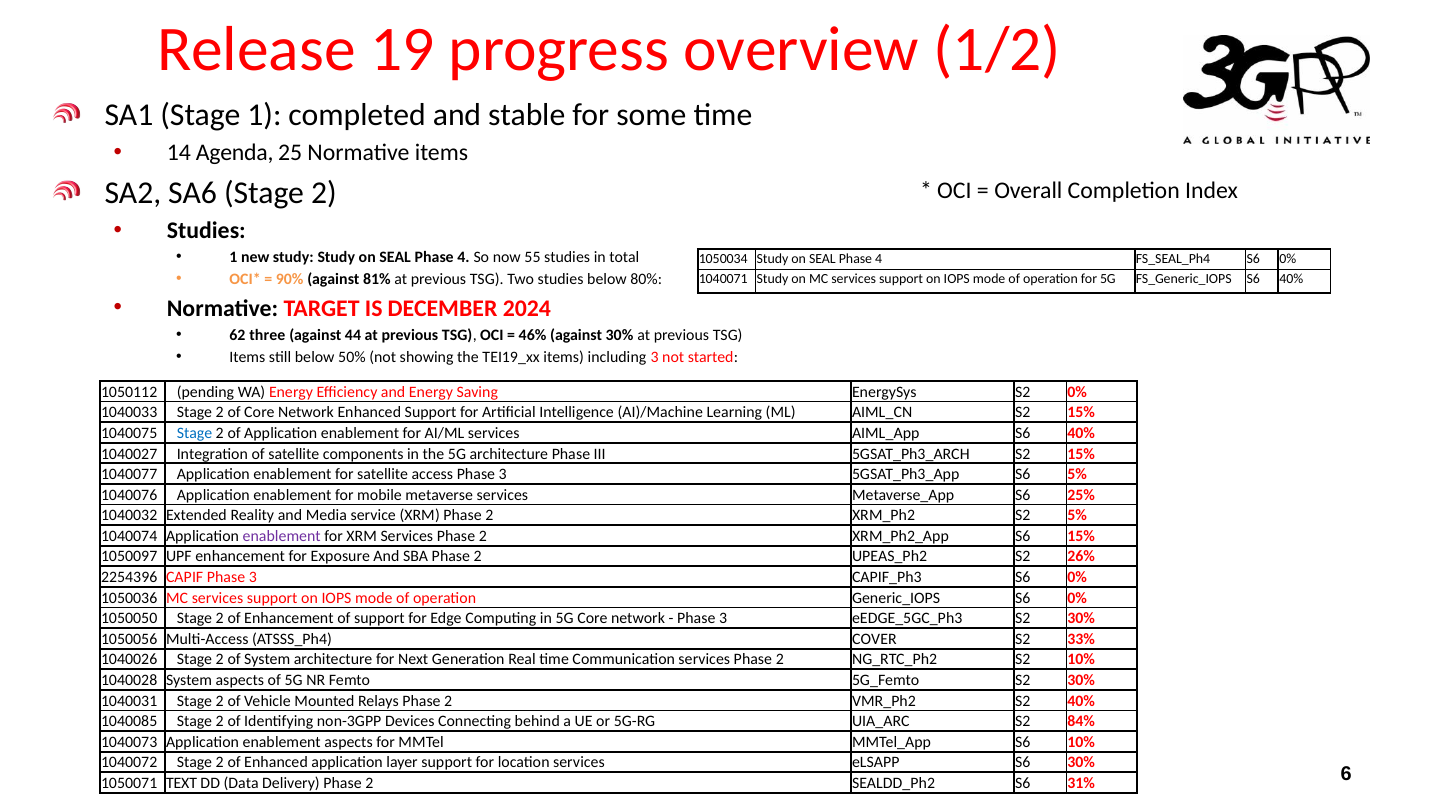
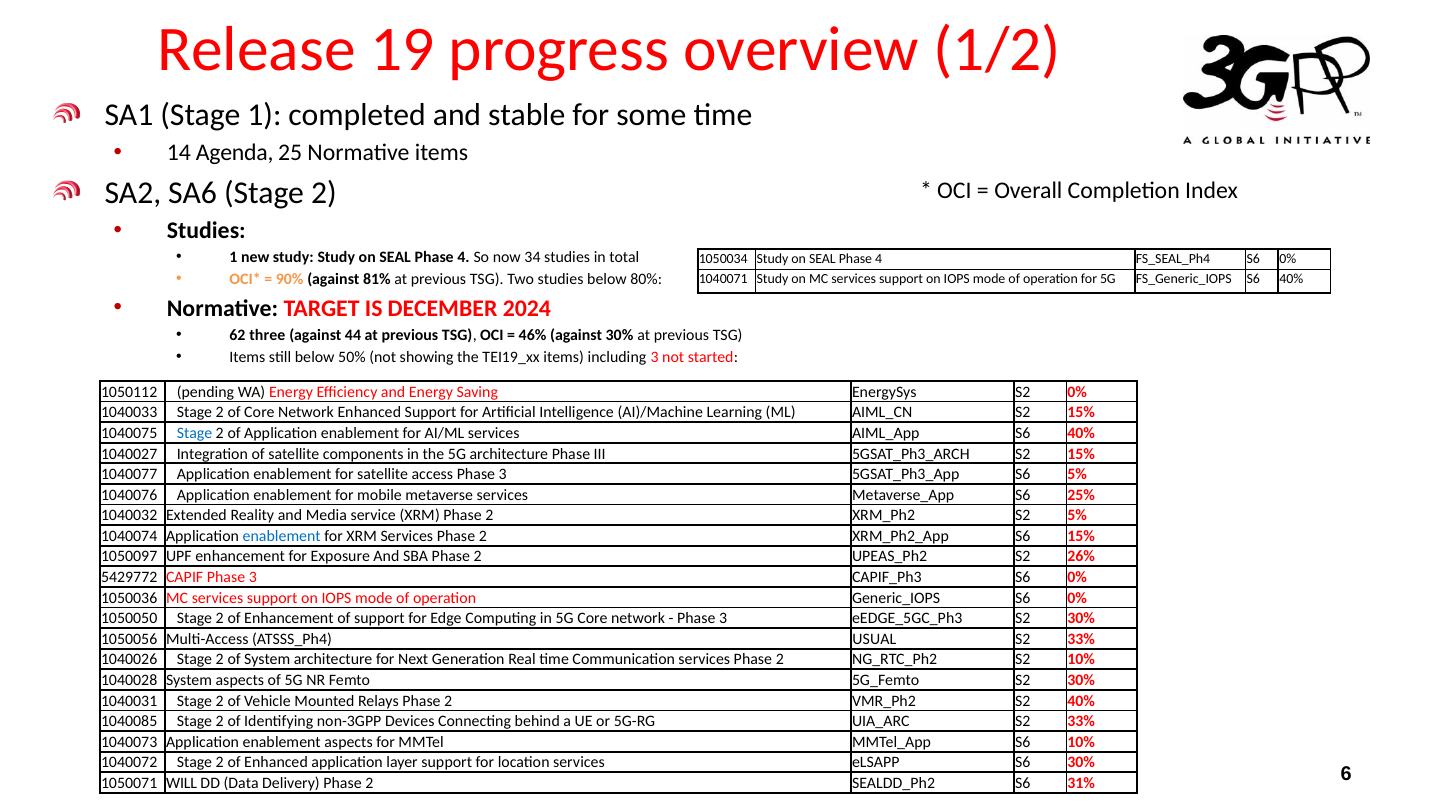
55: 55 -> 34 (533, 257)
enablement colour: purple -> blue (282, 536)
2254396: 2254396 -> 5429772 (129, 577)
COVER: COVER -> USUAL (874, 639)
84%: 84% -> 33% (1081, 721)
TEXT: TEXT -> WILL (182, 783)
